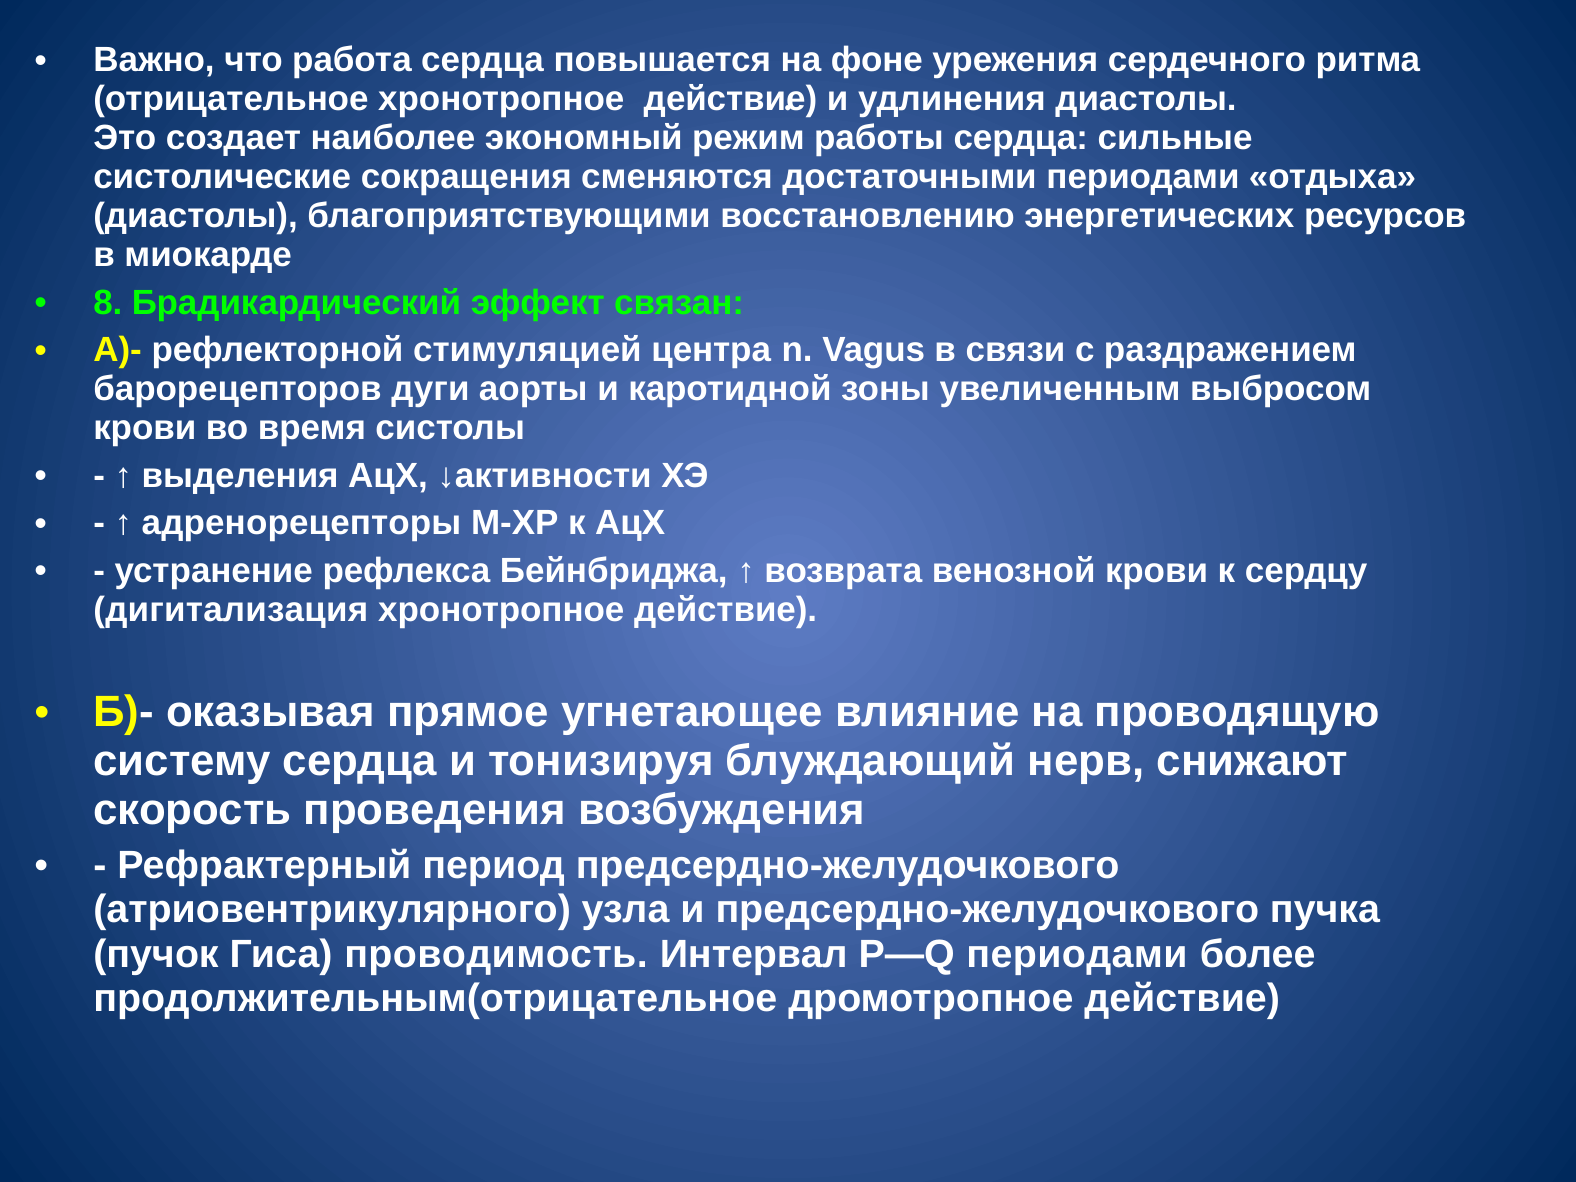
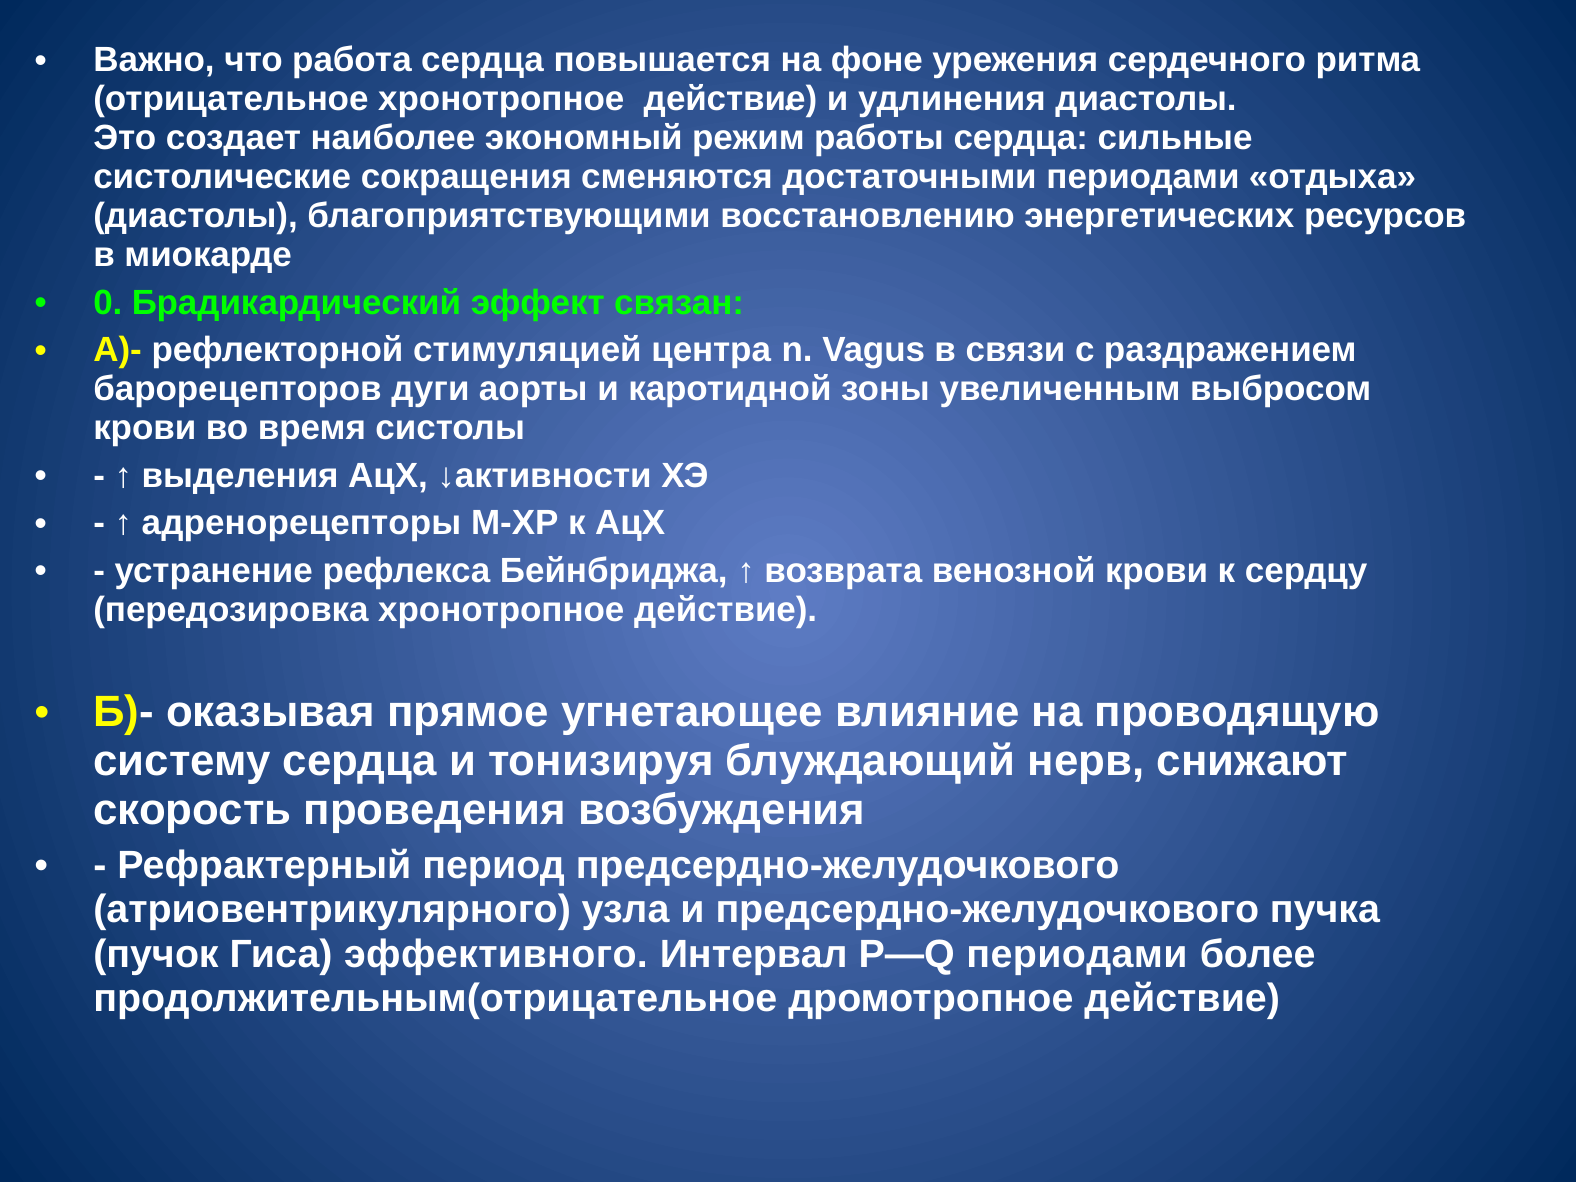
8: 8 -> 0 (108, 303)
дигитализация: дигитализация -> передозировка (231, 610)
проводимость: проводимость -> эффективного (496, 954)
